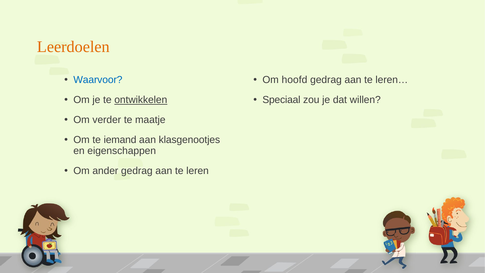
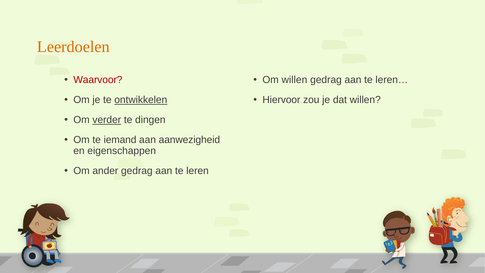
Waarvoor colour: blue -> red (98, 80)
Om hoofd: hoofd -> willen (294, 80)
Speciaal: Speciaal -> Hiervoor (281, 100)
verder underline: none -> present (107, 120)
maatje: maatje -> dingen (150, 120)
klasgenootjes: klasgenootjes -> aanwezigheid (189, 140)
